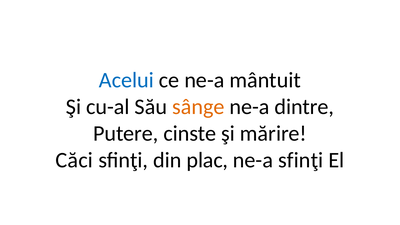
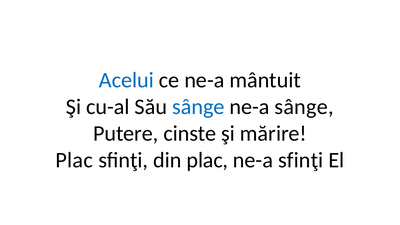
sânge colour: orange -> blue (198, 107)
ne-a dintre: dintre -> sânge (304, 107)
Căci: Căci -> Plac (74, 160)
